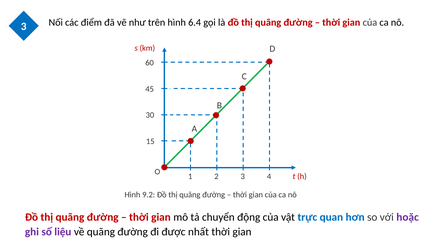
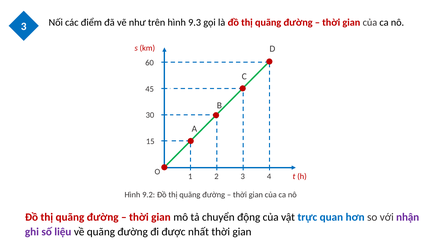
6.4: 6.4 -> 9.3 (195, 22)
hoặc: hoặc -> nhận (408, 217)
